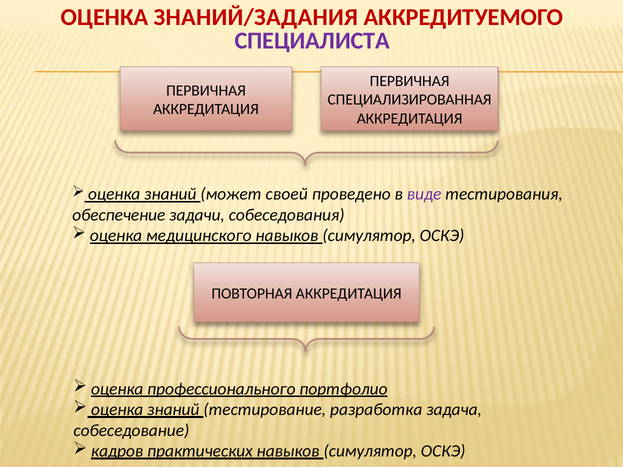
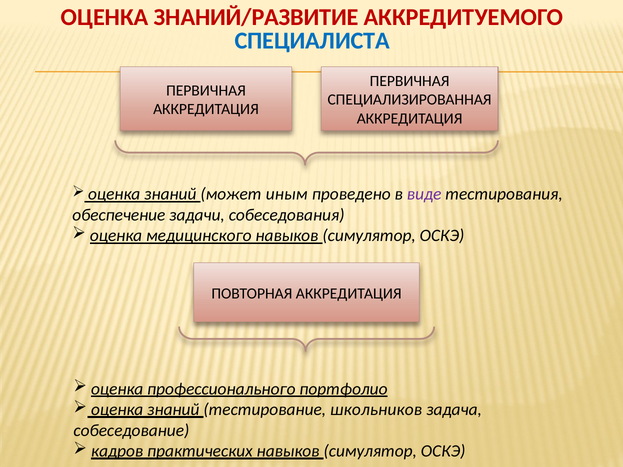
ЗНАНИЙ/ЗАДАНИЯ: ЗНАНИЙ/ЗАДАНИЯ -> ЗНАНИЙ/РАЗВИТИЕ (256, 17)
СПЕЦИАЛИСТА colour: purple -> blue (312, 41)
своей: своей -> иным (287, 194)
разработка: разработка -> школьников (376, 410)
